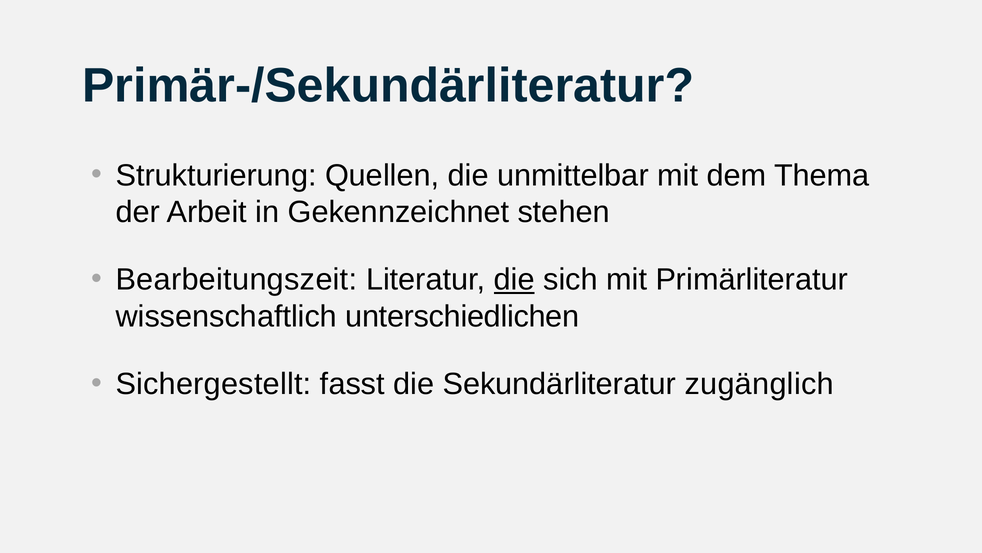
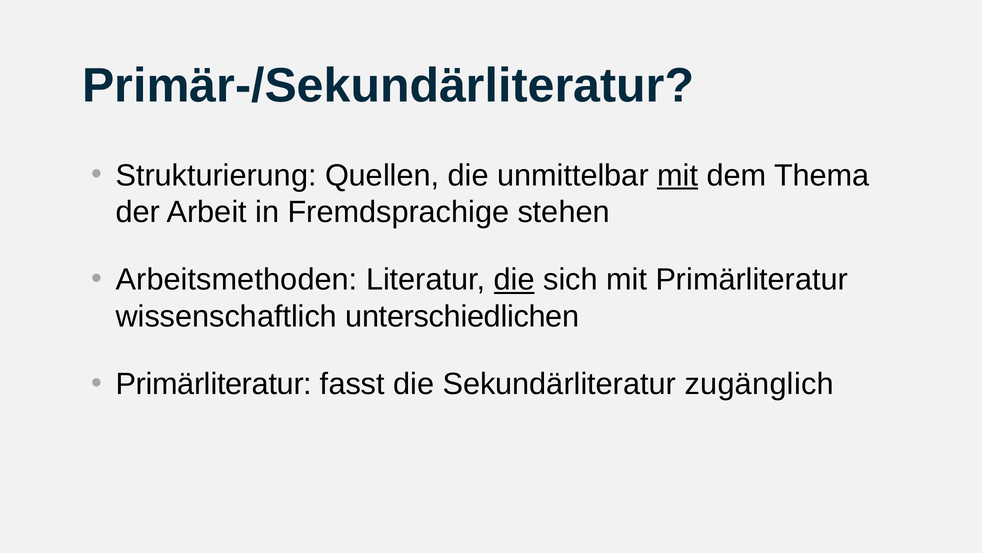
mit underline: none -> present (678, 175)
Gekennzeichnet: Gekennzeichnet -> Fremdsprachige (398, 212)
Bearbeitungszeit: Bearbeitungszeit -> Arbeitsmethoden (237, 279)
Sichergestellt: Sichergestellt -> Primärliteratur (214, 384)
